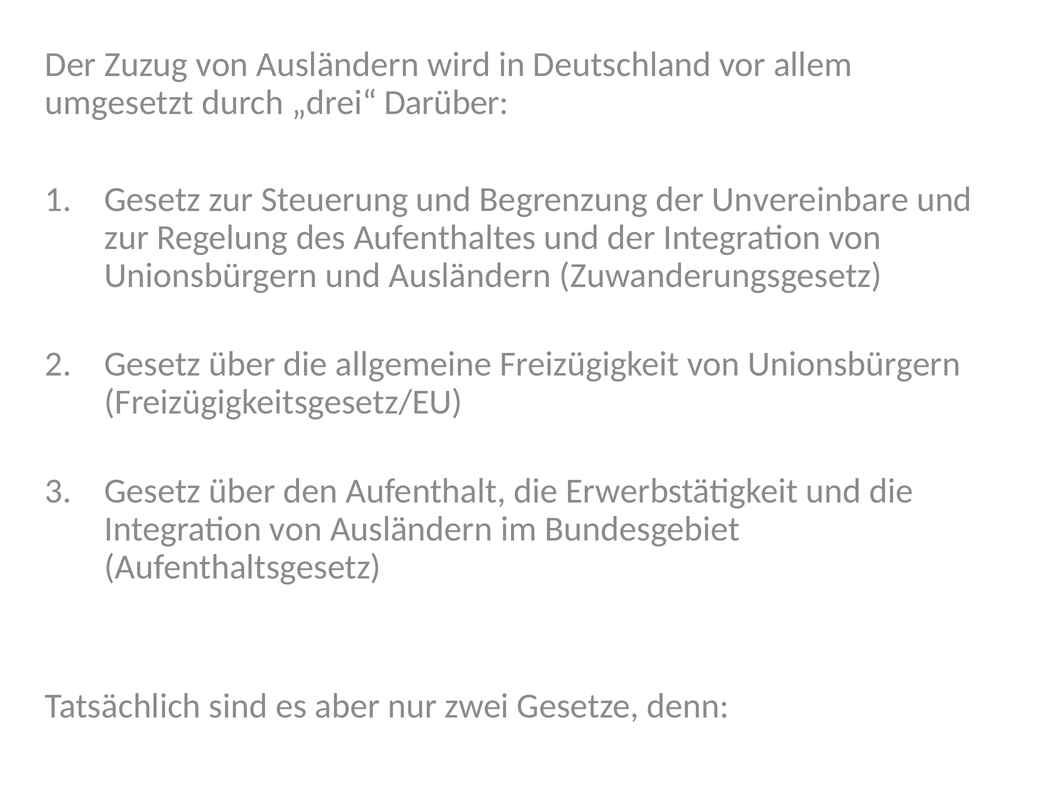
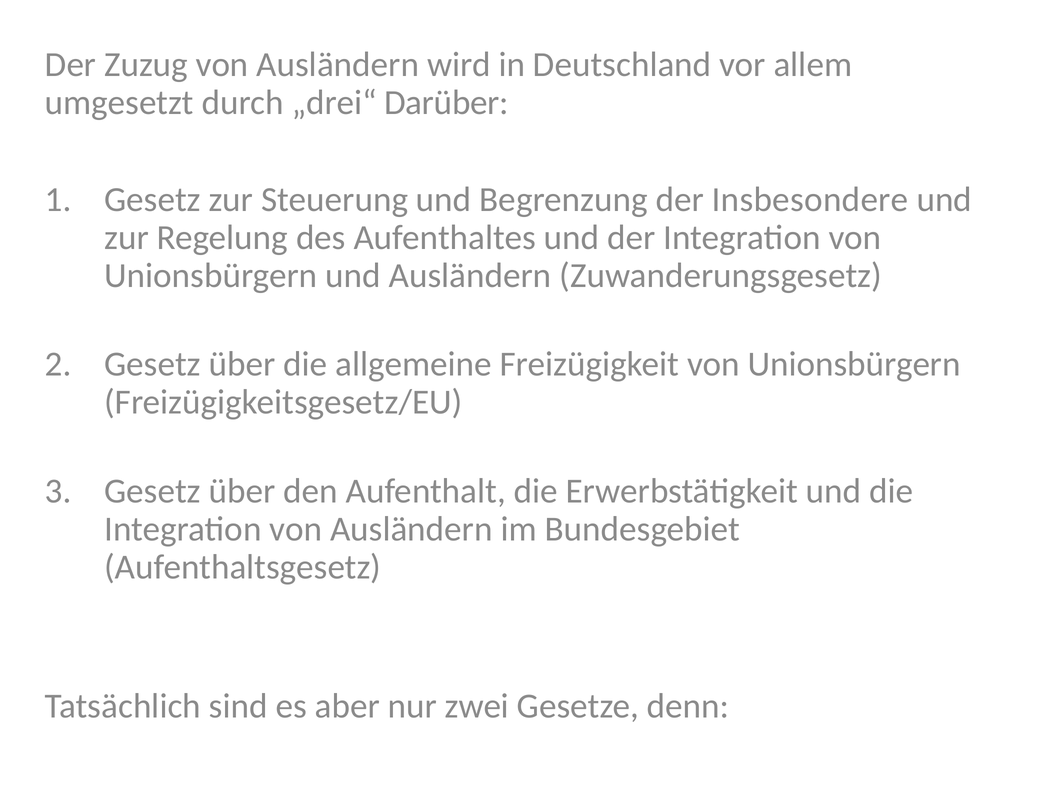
Unvereinbare: Unvereinbare -> Insbesondere (810, 200)
